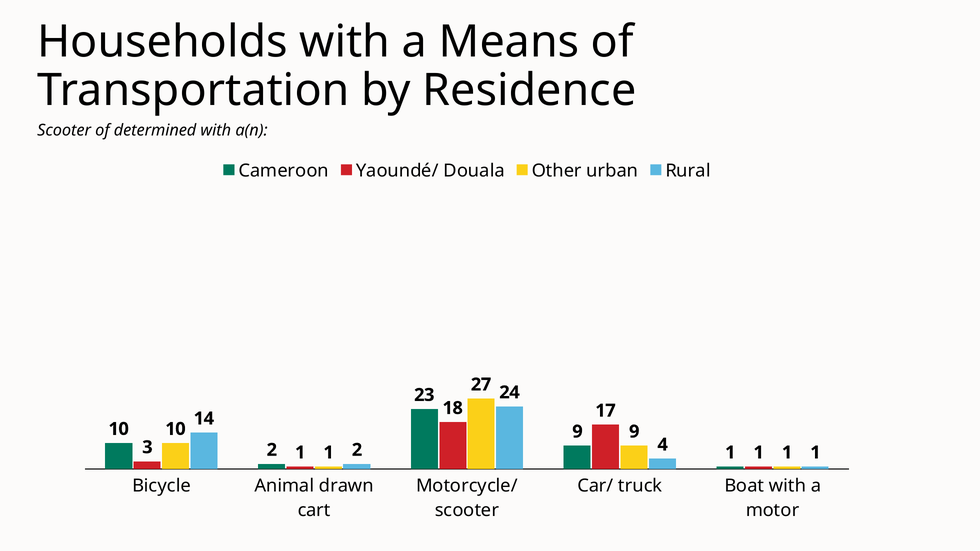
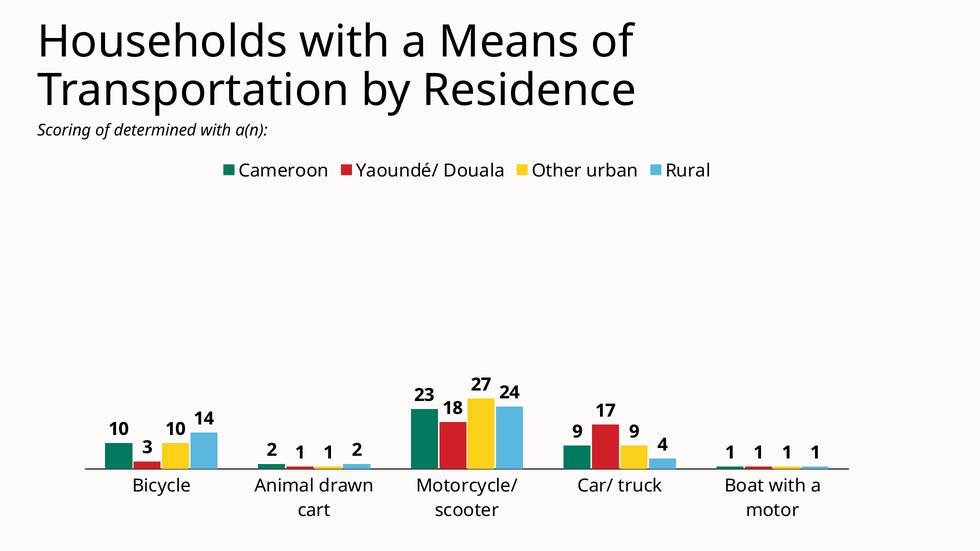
Scooter: Scooter -> Scoring (64, 131)
